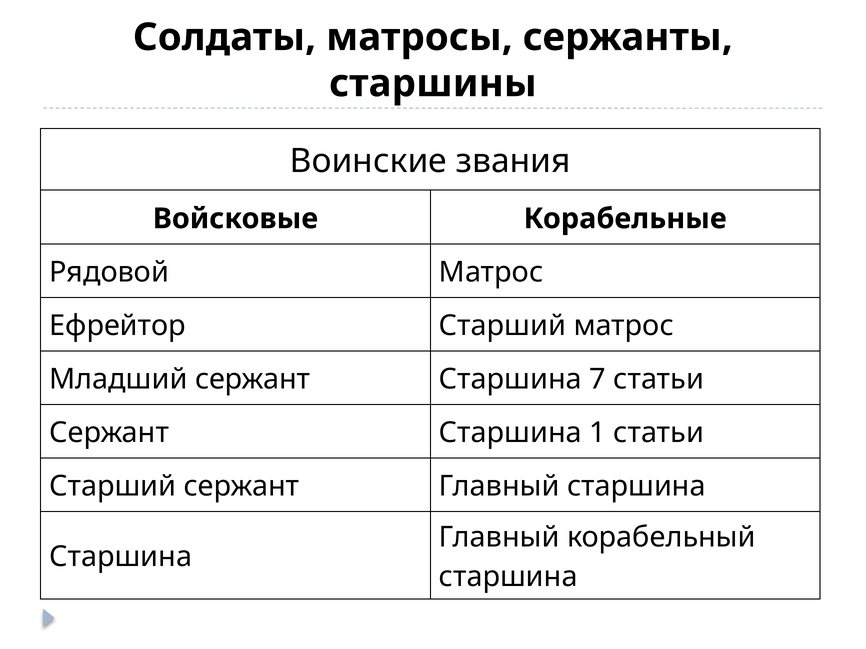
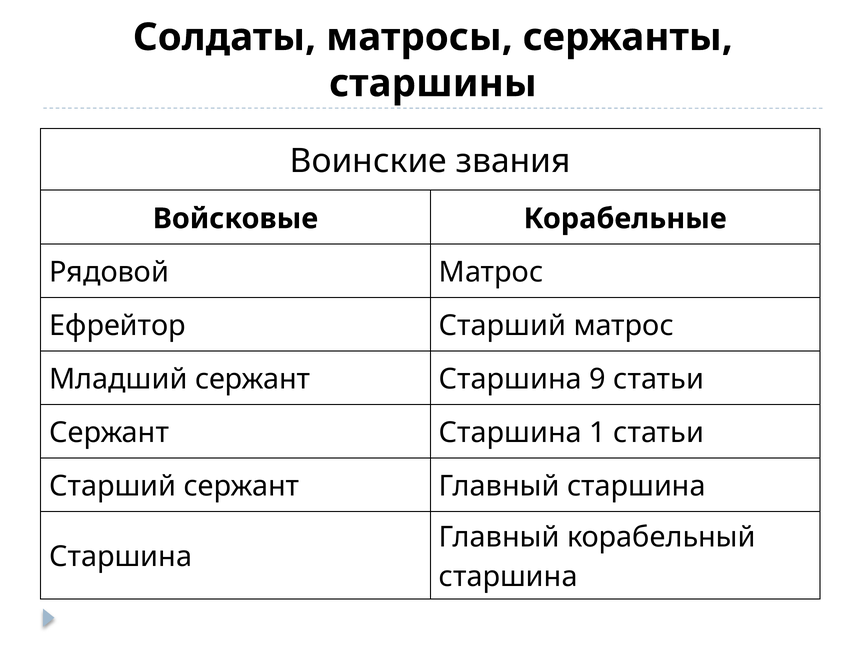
7: 7 -> 9 (598, 380)
